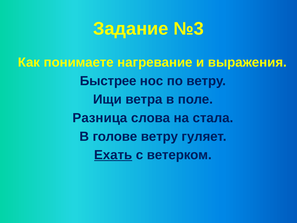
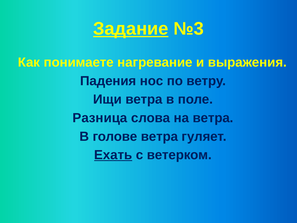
Задание underline: none -> present (131, 29)
Быстрее: Быстрее -> Падения (108, 81)
на стала: стала -> ветра (213, 118)
голове ветру: ветру -> ветра (159, 136)
